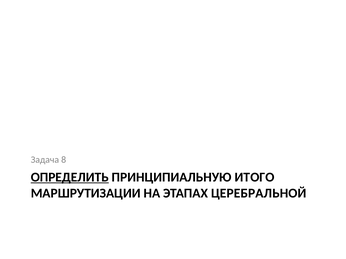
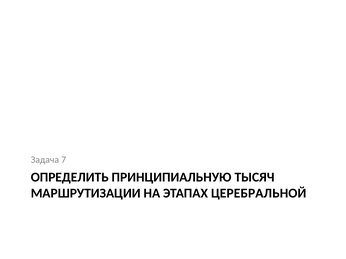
8: 8 -> 7 (64, 160)
ОПРЕДЕЛИТЬ underline: present -> none (70, 177)
ИТОГО: ИТОГО -> ТЫСЯЧ (255, 177)
